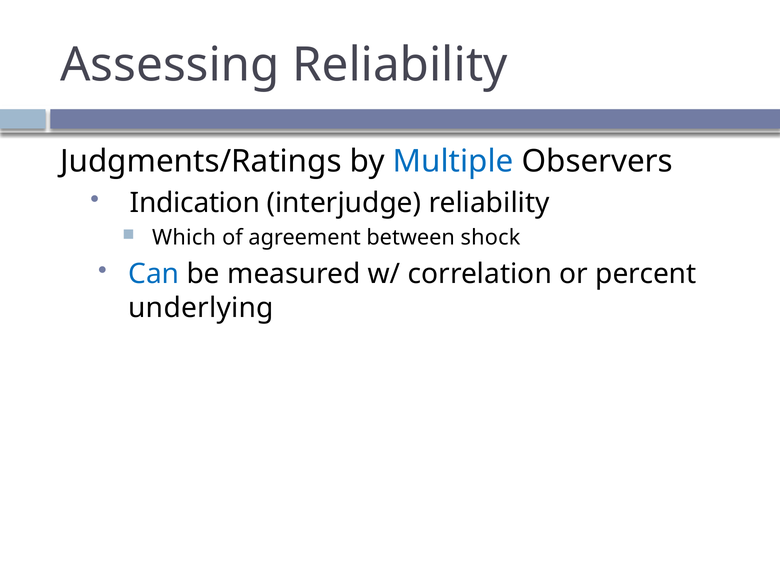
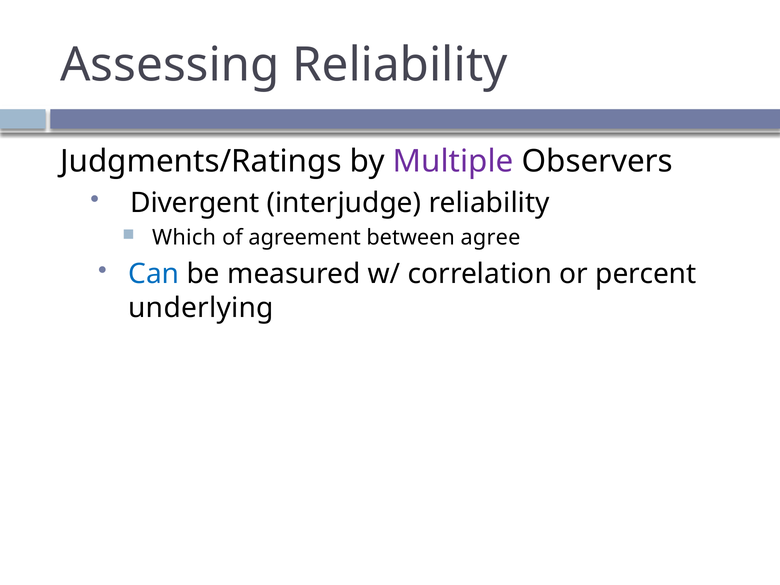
Multiple colour: blue -> purple (453, 161)
Indication: Indication -> Divergent (195, 203)
shock: shock -> agree (490, 238)
